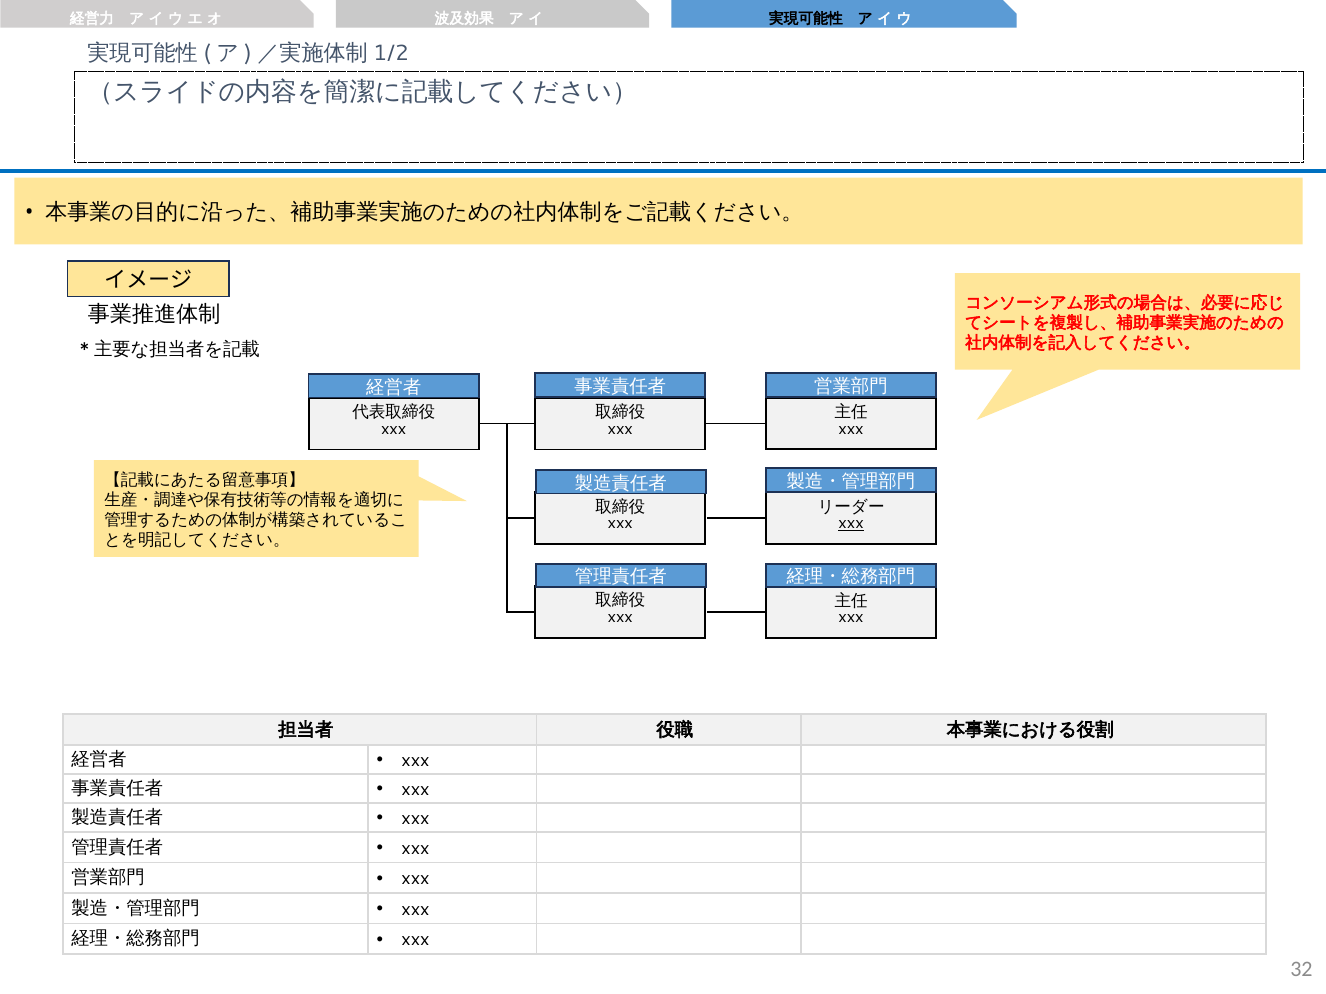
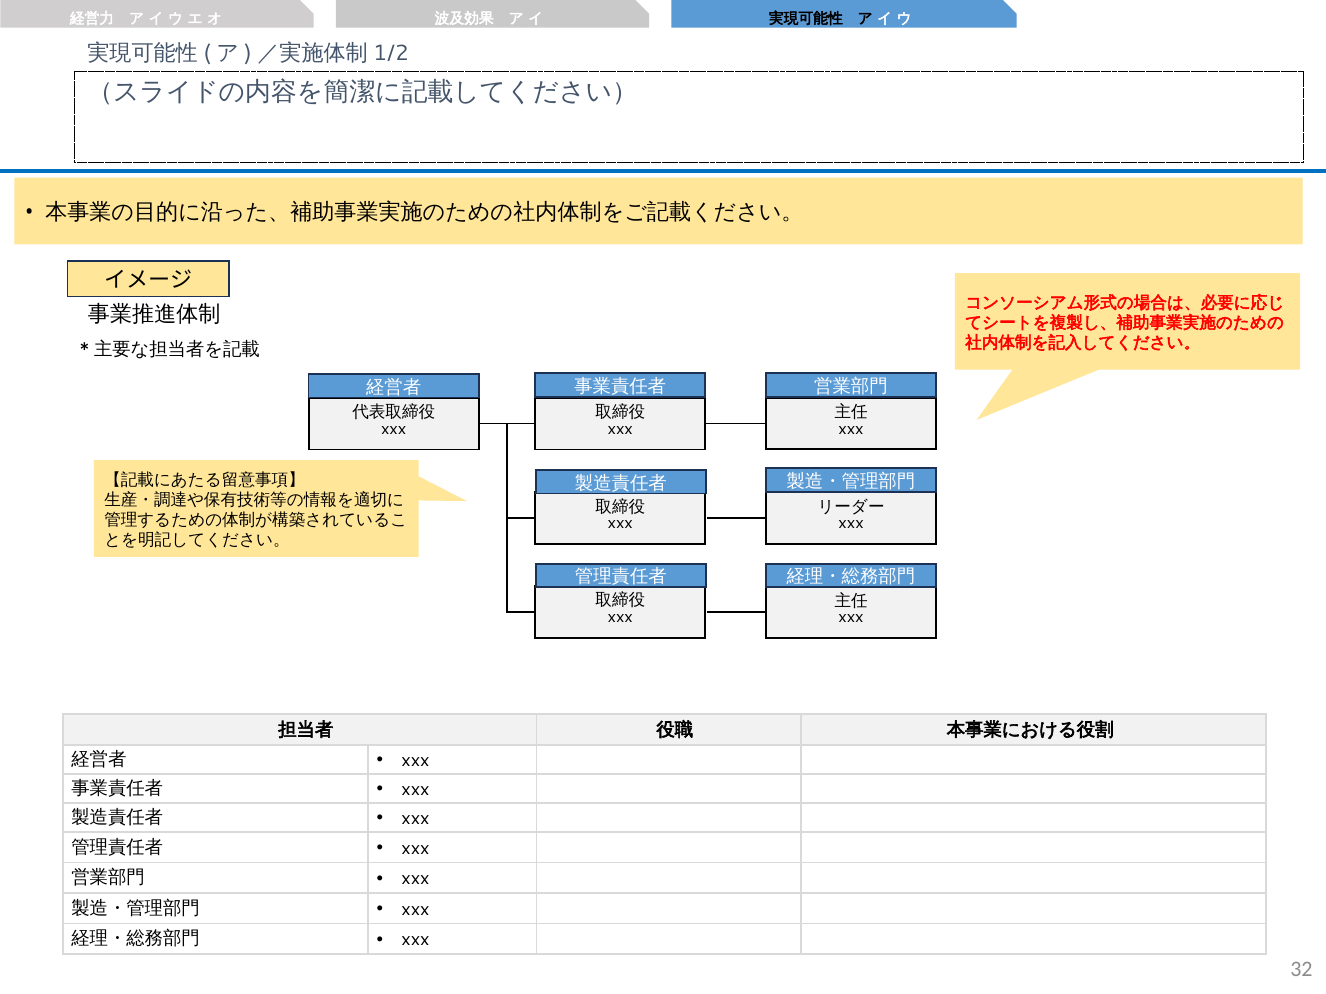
xxx underline: present -> none (851, 524)
